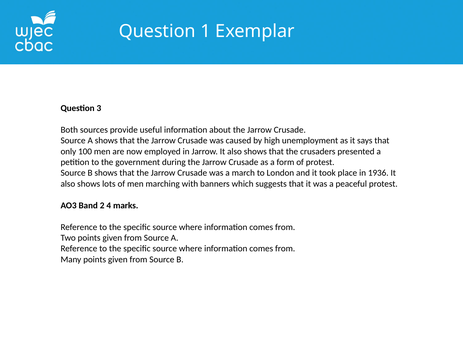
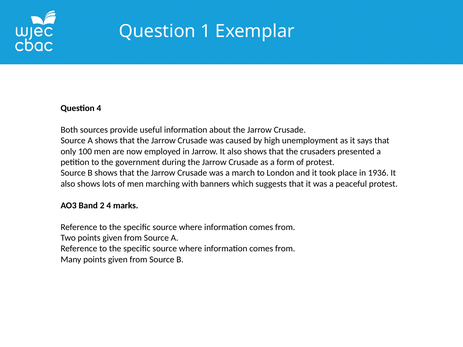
Question 3: 3 -> 4 (99, 108)
